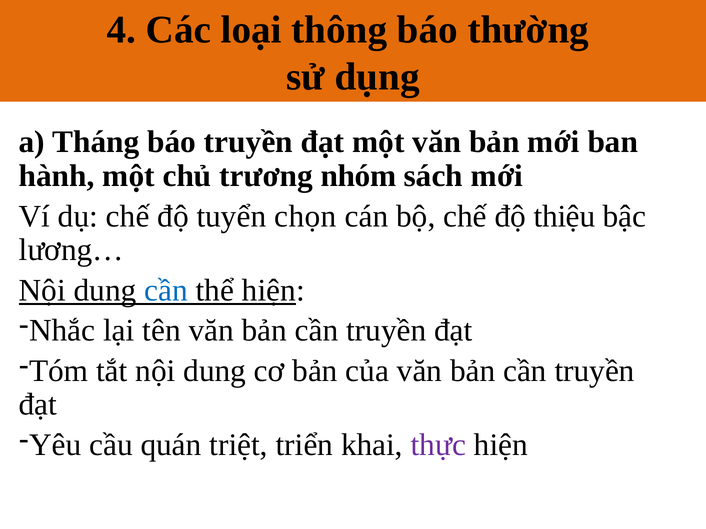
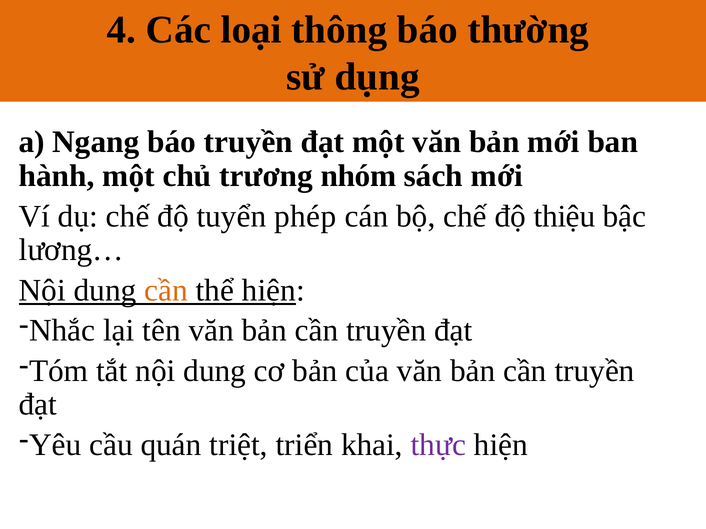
Tháng: Tháng -> Ngang (96, 142)
chọn: chọn -> phép (305, 216)
cần colour: blue -> orange (166, 291)
